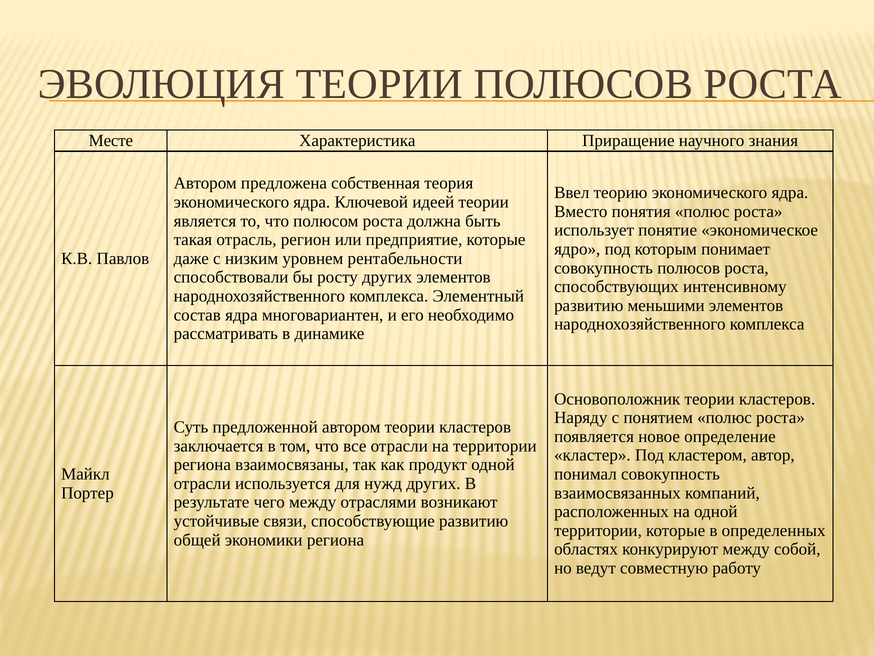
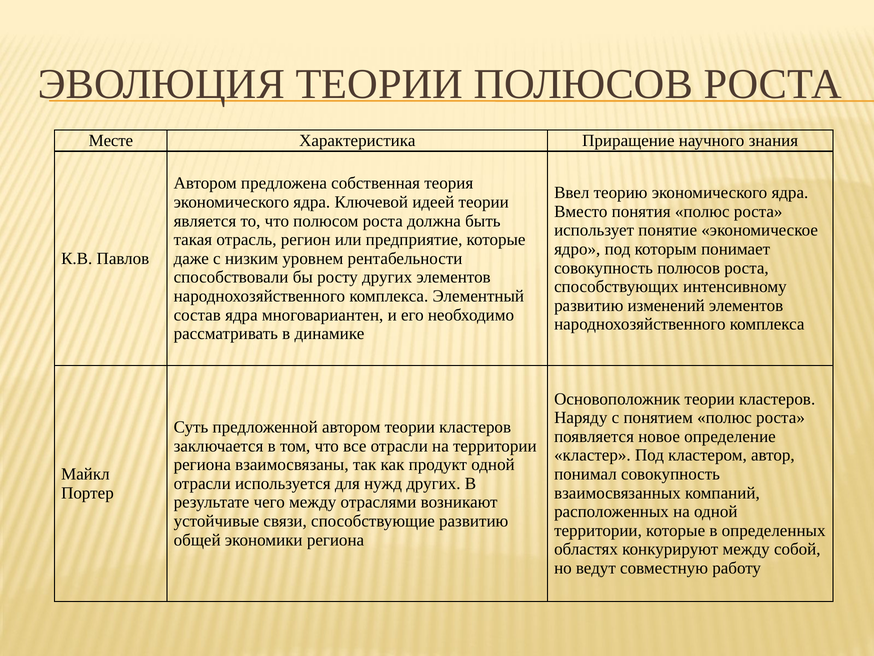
меньшими: меньшими -> изменений (666, 305)
